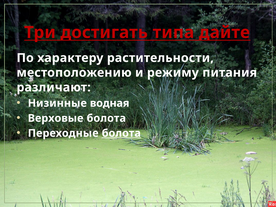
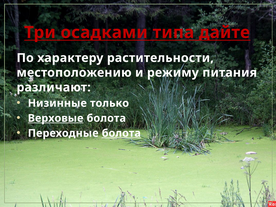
достигать: достигать -> осадками (104, 32)
водная: водная -> только (110, 103)
Верховые underline: none -> present (56, 118)
